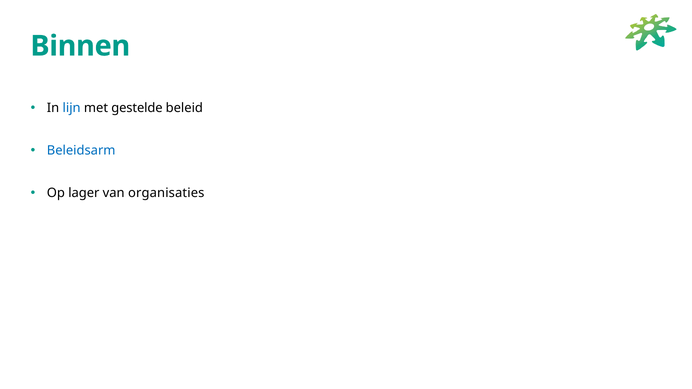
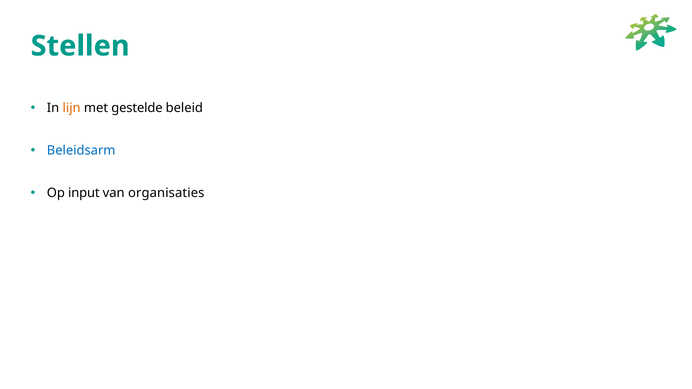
Binnen: Binnen -> Stellen (80, 46)
lijn colour: blue -> orange (72, 108)
lager: lager -> input (84, 193)
